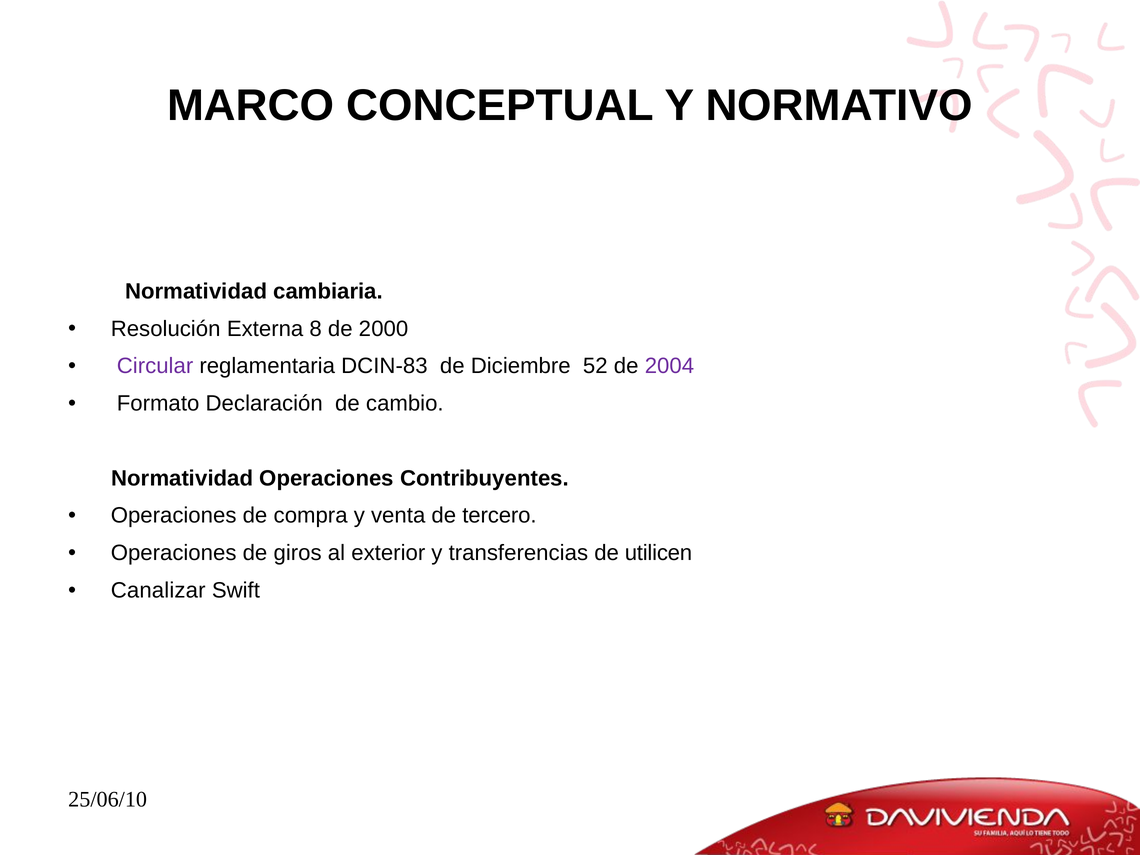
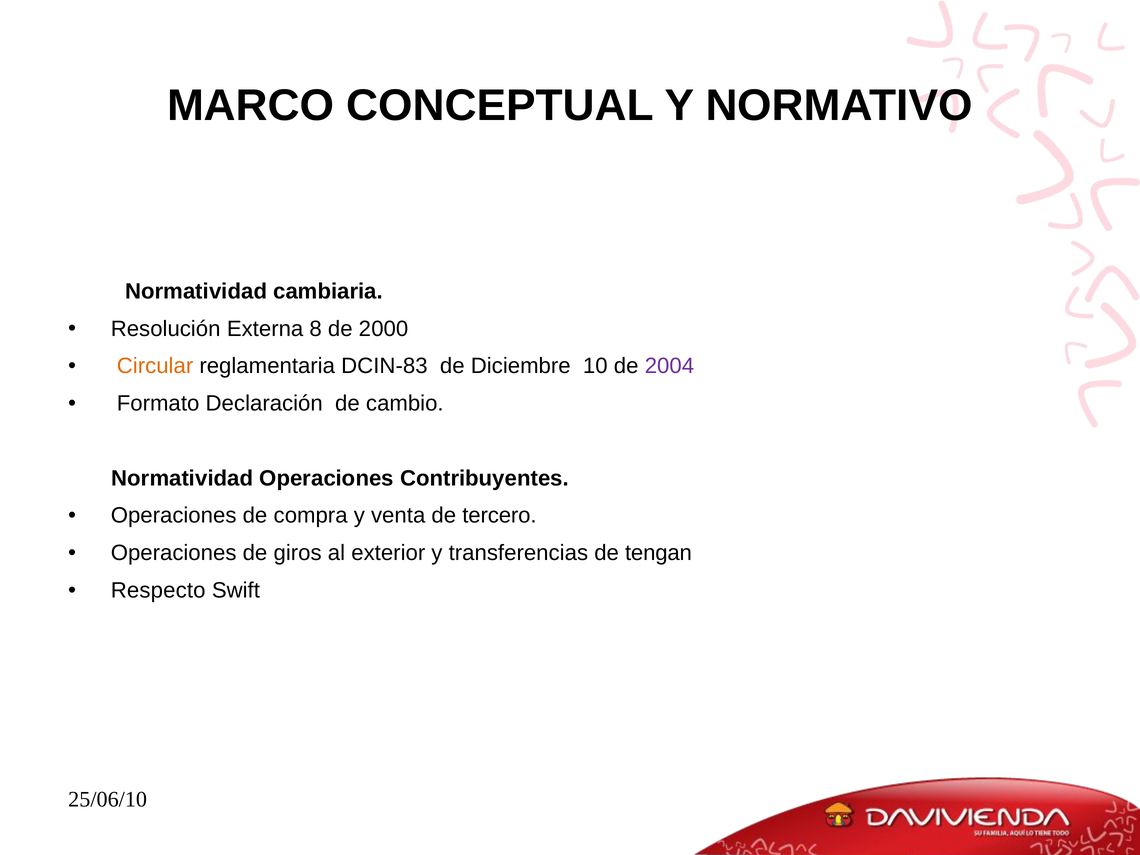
Circular colour: purple -> orange (155, 366)
52: 52 -> 10 (595, 366)
utilicen: utilicen -> tengan (658, 553)
Canalizar: Canalizar -> Respecto (158, 590)
